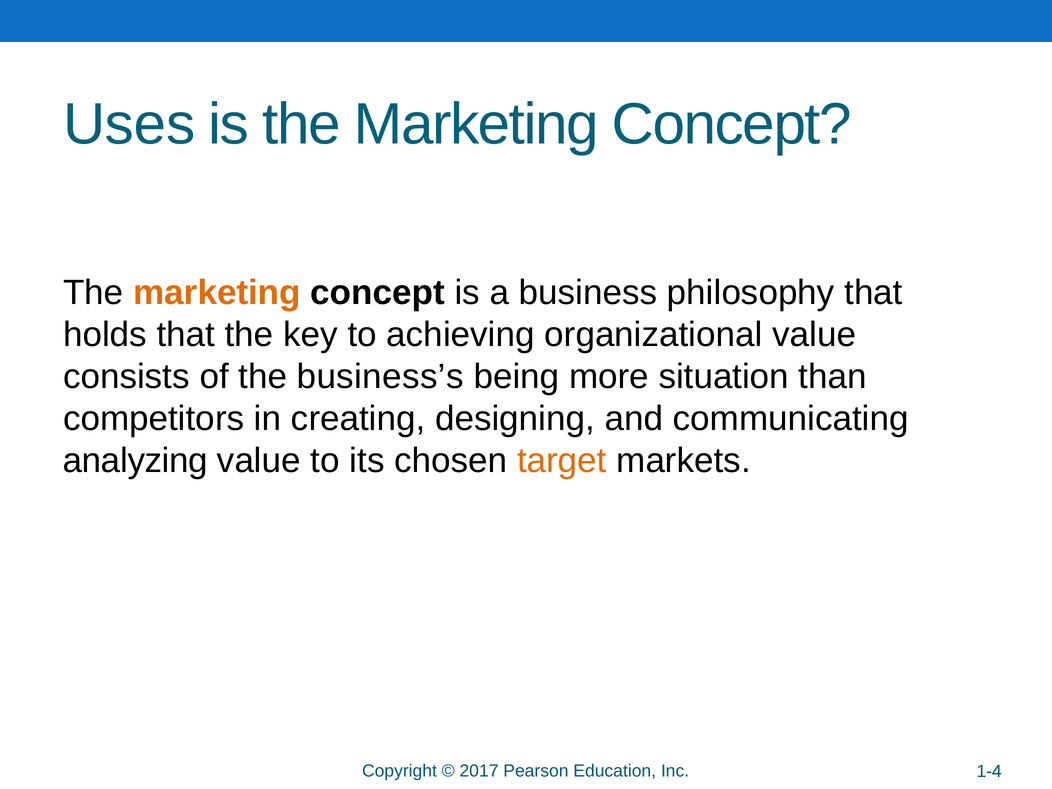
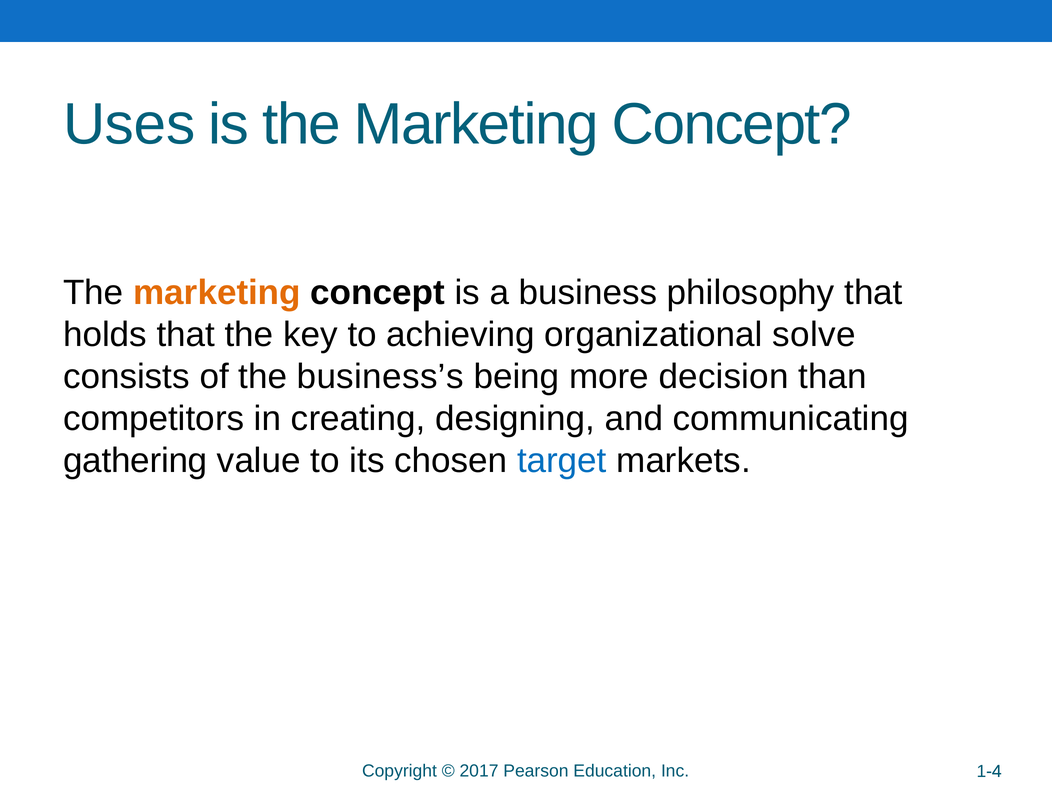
organizational value: value -> solve (814, 335)
situation: situation -> decision (724, 377)
analyzing: analyzing -> gathering (135, 461)
target colour: orange -> blue (562, 461)
